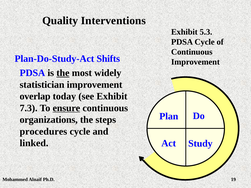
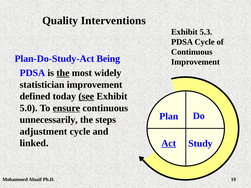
Shifts: Shifts -> Being (108, 59)
overlap: overlap -> defined (35, 96)
see underline: none -> present (86, 96)
7.3: 7.3 -> 5.0 (29, 108)
organizations: organizations -> unnecessarily (49, 120)
procedures: procedures -> adjustment (43, 132)
Act underline: none -> present (169, 144)
